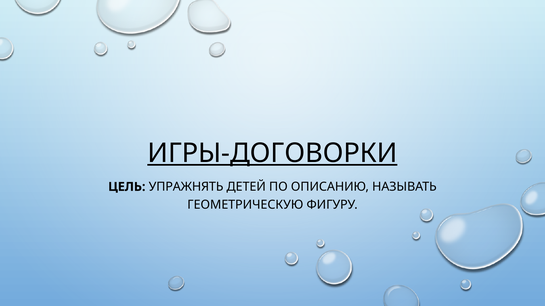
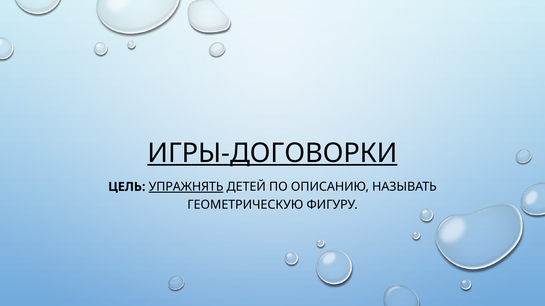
УПРАЖНЯТЬ underline: none -> present (186, 187)
